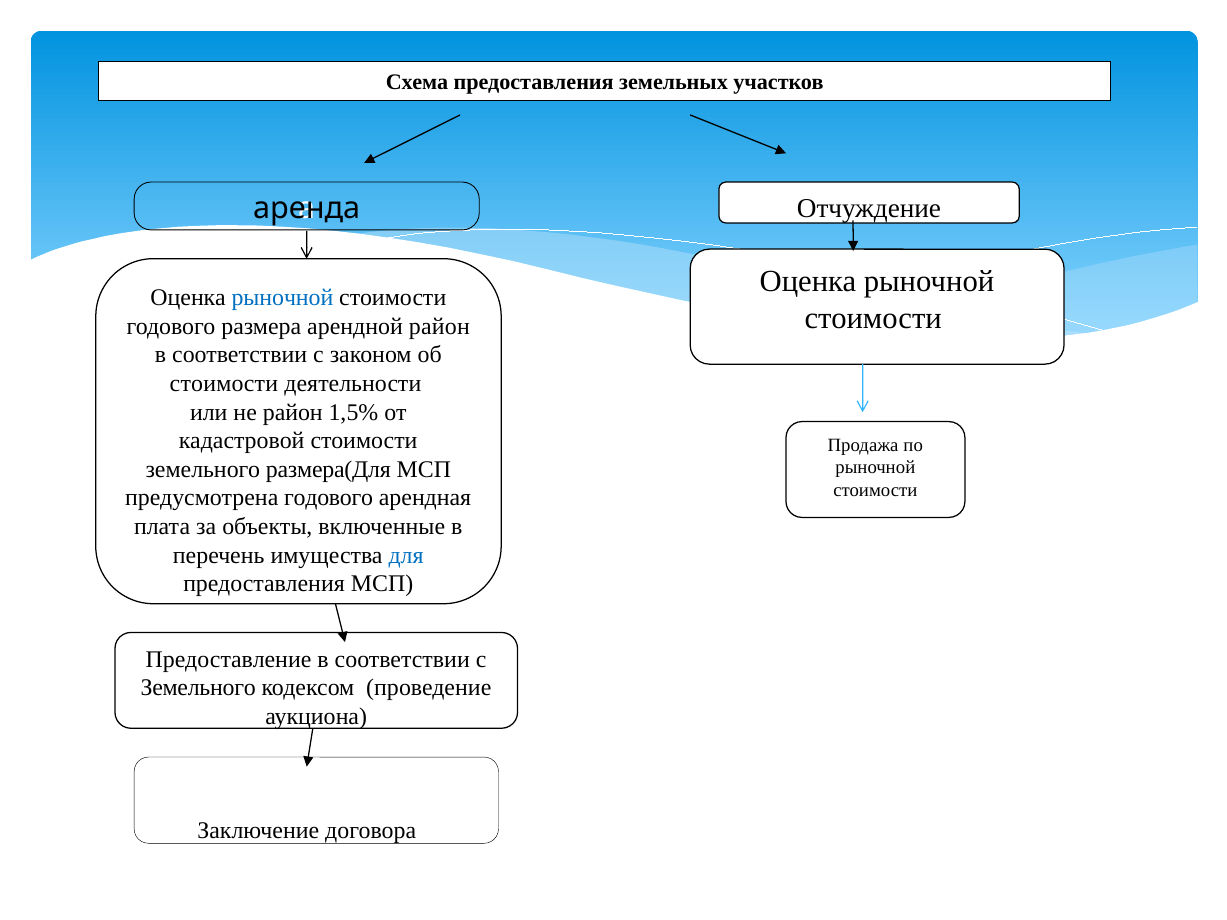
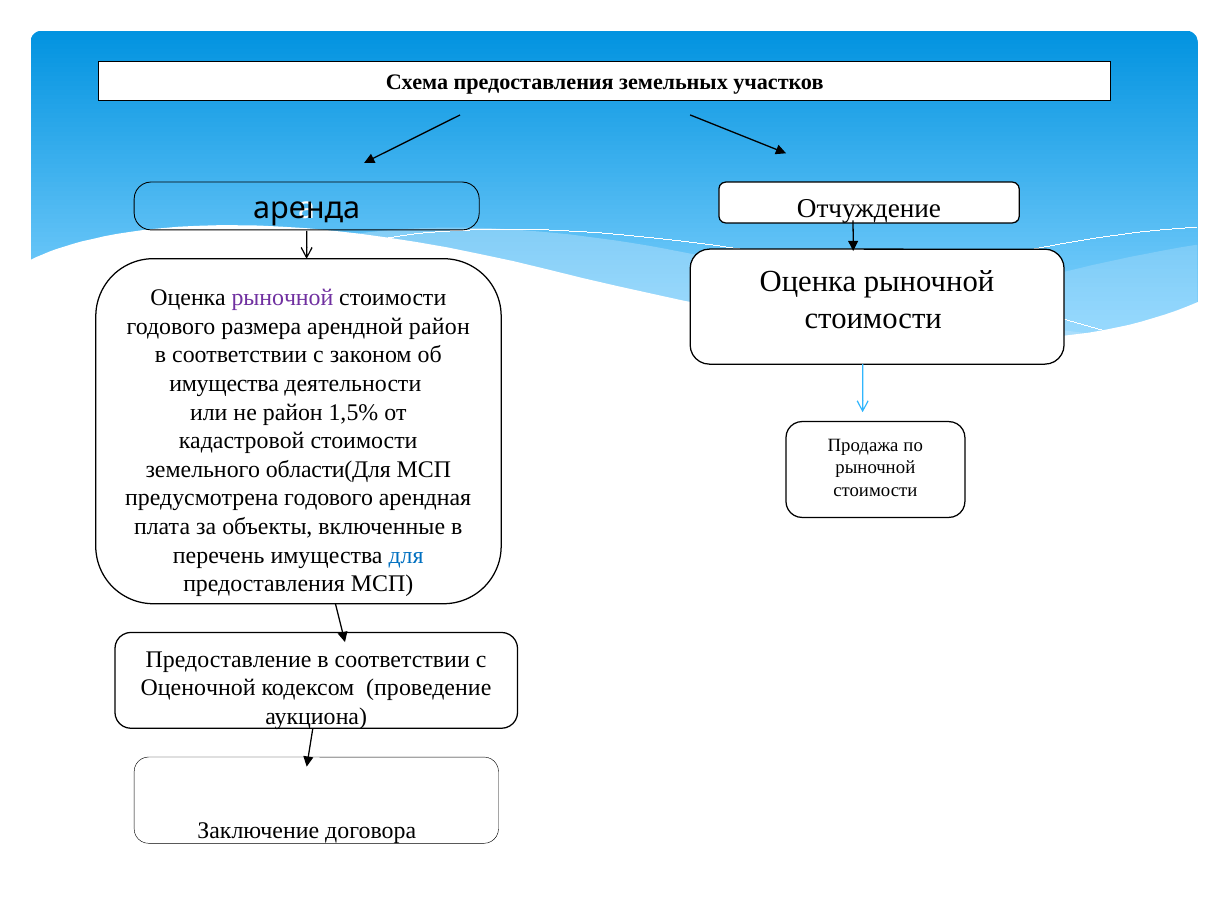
рыночной colour: blue -> purple (282, 298)
стоимости: стоимости -> имущества (224, 384)
размера(Для: размера(Для -> области(Для (328, 470)
Земельного: Земельного -> Оценочной (198, 688)
